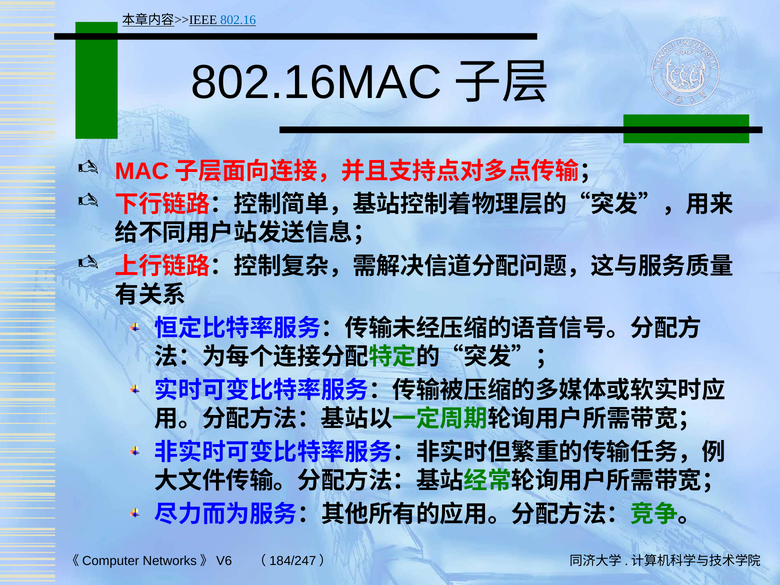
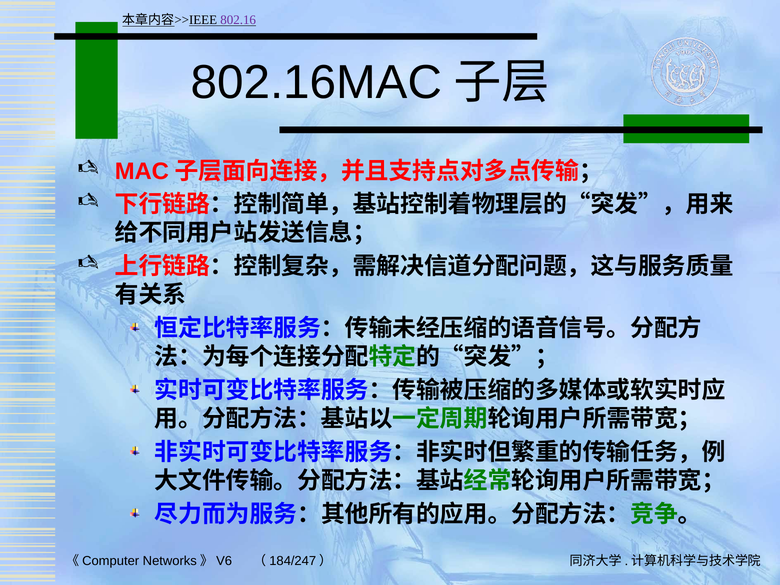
802.16 colour: blue -> purple (238, 20)
